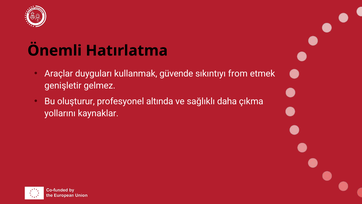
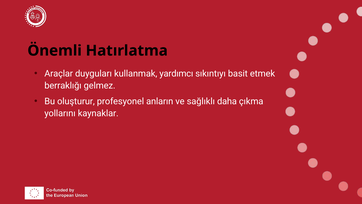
güvende: güvende -> yardımcı (176, 73)
from: from -> basit (238, 73)
genişletir: genişletir -> berraklığı (63, 85)
altında: altında -> anların (160, 101)
